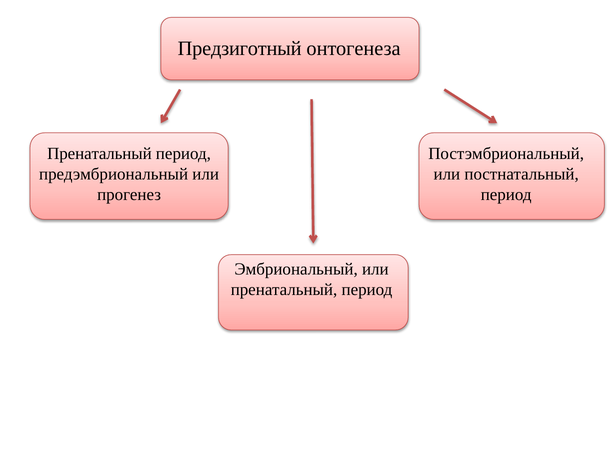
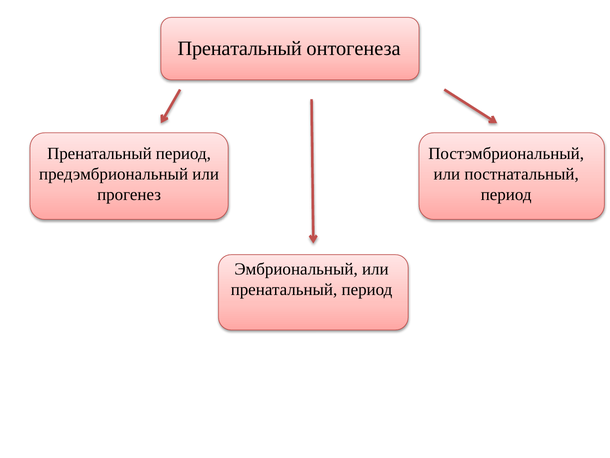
Предзиготный: Предзиготный -> Пренатальный (240, 48)
